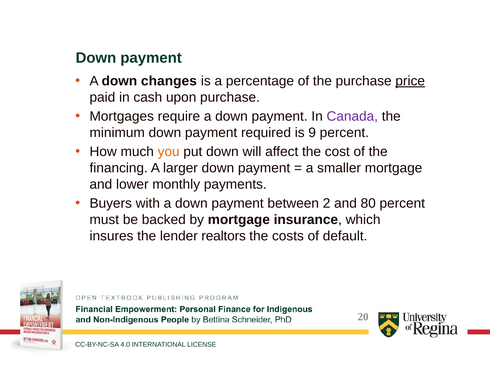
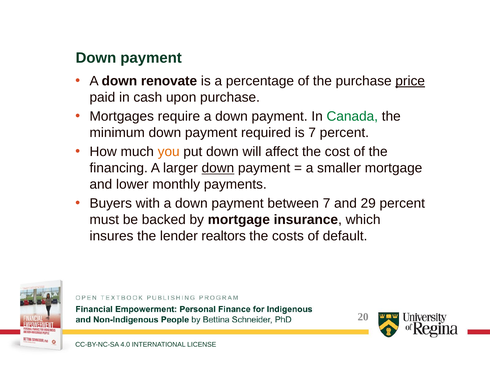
changes: changes -> renovate (169, 81)
Canada colour: purple -> green (352, 117)
is 9: 9 -> 7 (312, 133)
down underline: none -> present (218, 168)
between 2: 2 -> 7 (327, 204)
80: 80 -> 29 (368, 204)
